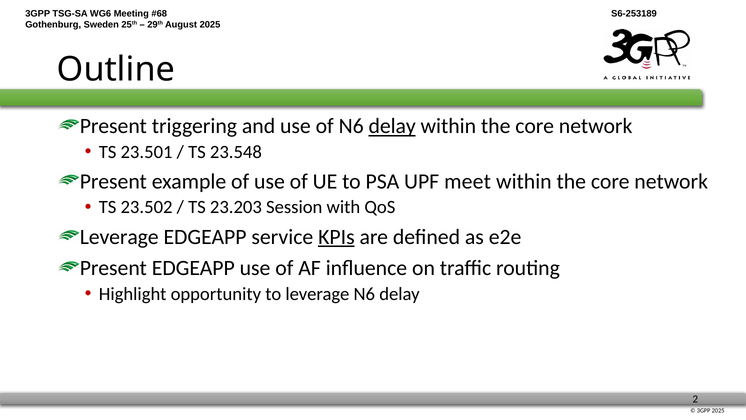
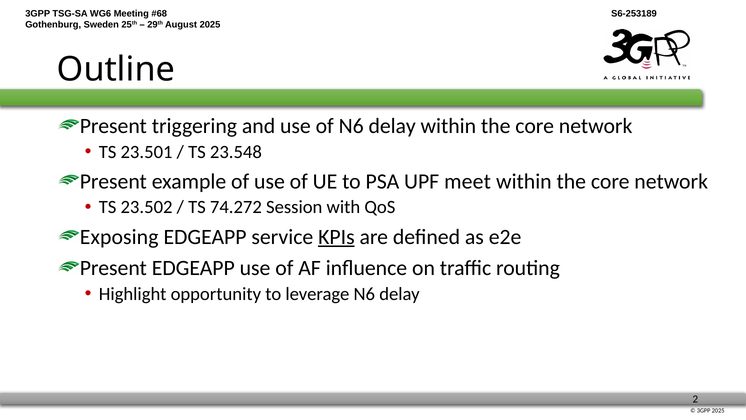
delay underline: present -> none (392, 126)
23.203: 23.203 -> 74.272 (236, 207)
Leverage: Leverage -> Exposing (119, 237)
